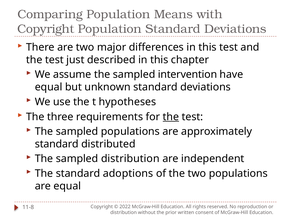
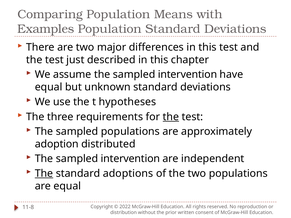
Copyright: Copyright -> Examples (46, 29)
standard: standard -> adoption (57, 144)
distribution: distribution -> intervention (130, 159)
The underline: none -> present (44, 174)
